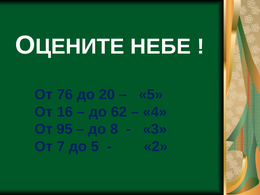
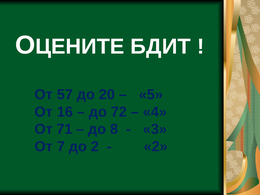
НЕБЕ: НЕБЕ -> БДИТ (161, 47)
76: 76 -> 57 (65, 95)
62: 62 -> 72 (119, 112)
95: 95 -> 71 (65, 129)
до 5: 5 -> 2 (95, 147)
